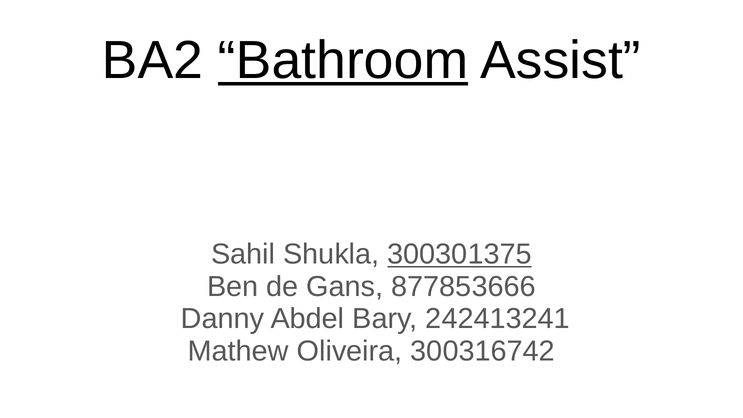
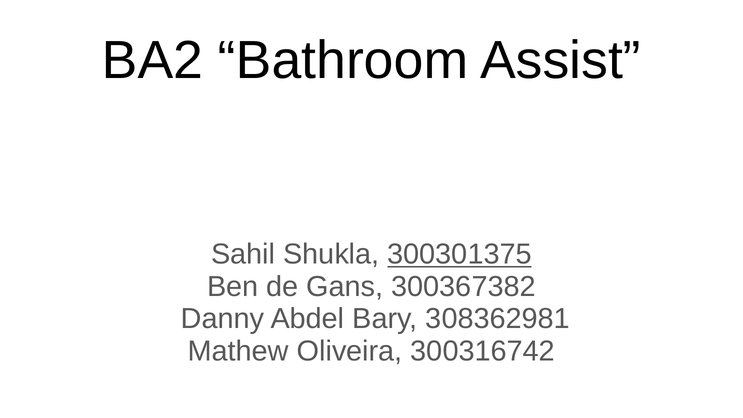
Bathroom underline: present -> none (343, 61)
877853666: 877853666 -> 300367382 (464, 287)
242413241: 242413241 -> 308362981 (498, 319)
